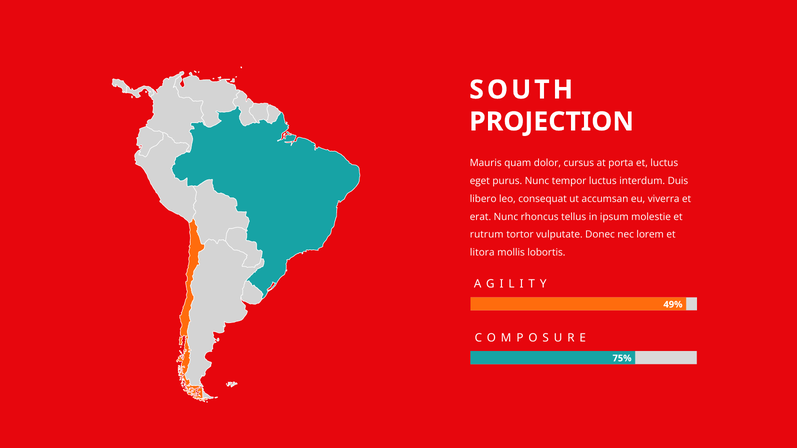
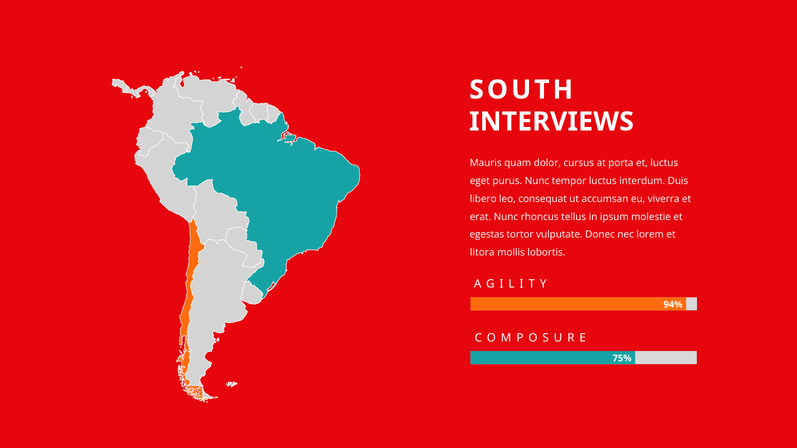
PROJECTION: PROJECTION -> INTERVIEWS (552, 122)
rutrum: rutrum -> egestas (487, 235)
49%: 49% -> 94% (673, 305)
